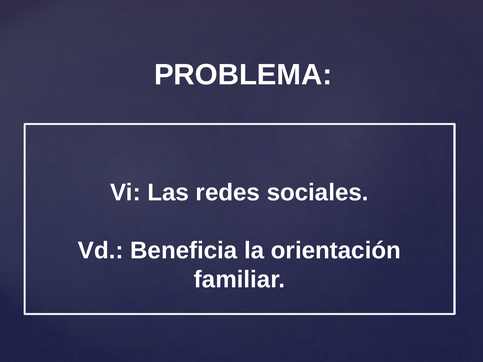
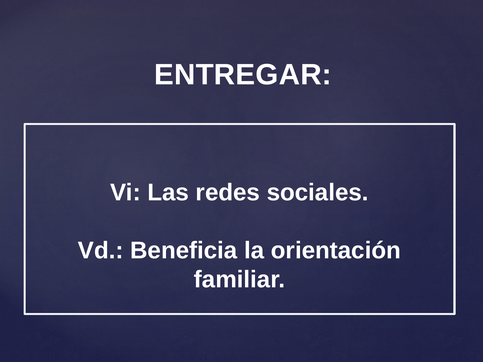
PROBLEMA: PROBLEMA -> ENTREGAR (243, 75)
